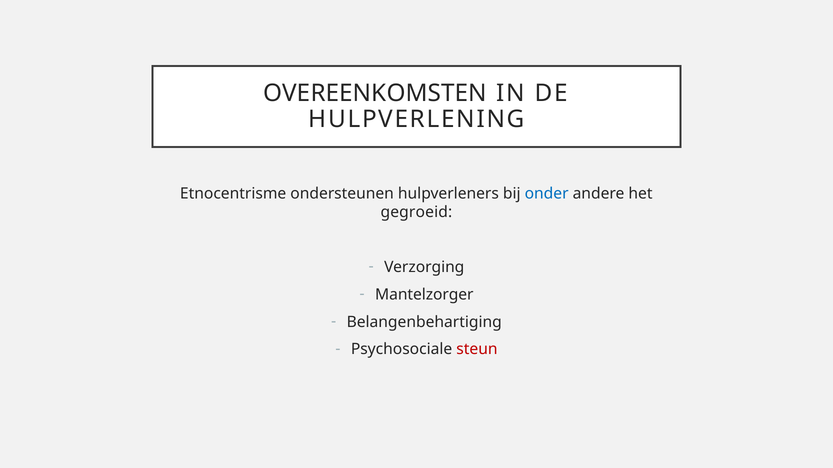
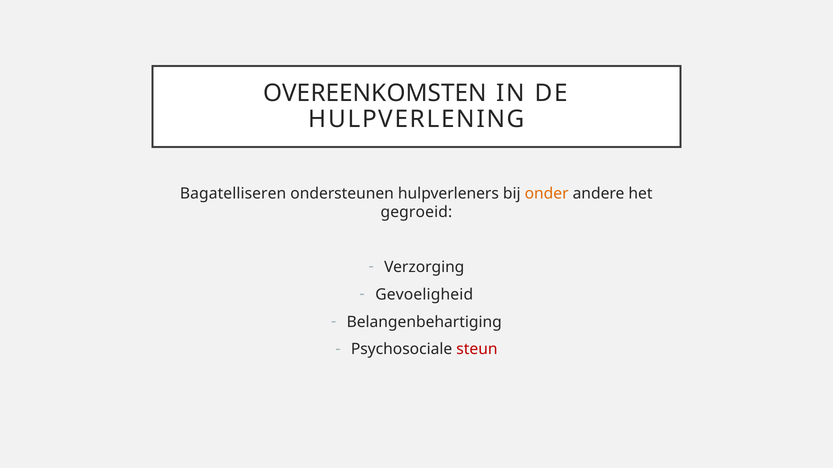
Etnocentrisme: Etnocentrisme -> Bagatelliseren (233, 194)
onder colour: blue -> orange (547, 194)
Mantelzorger: Mantelzorger -> Gevoeligheid (424, 295)
